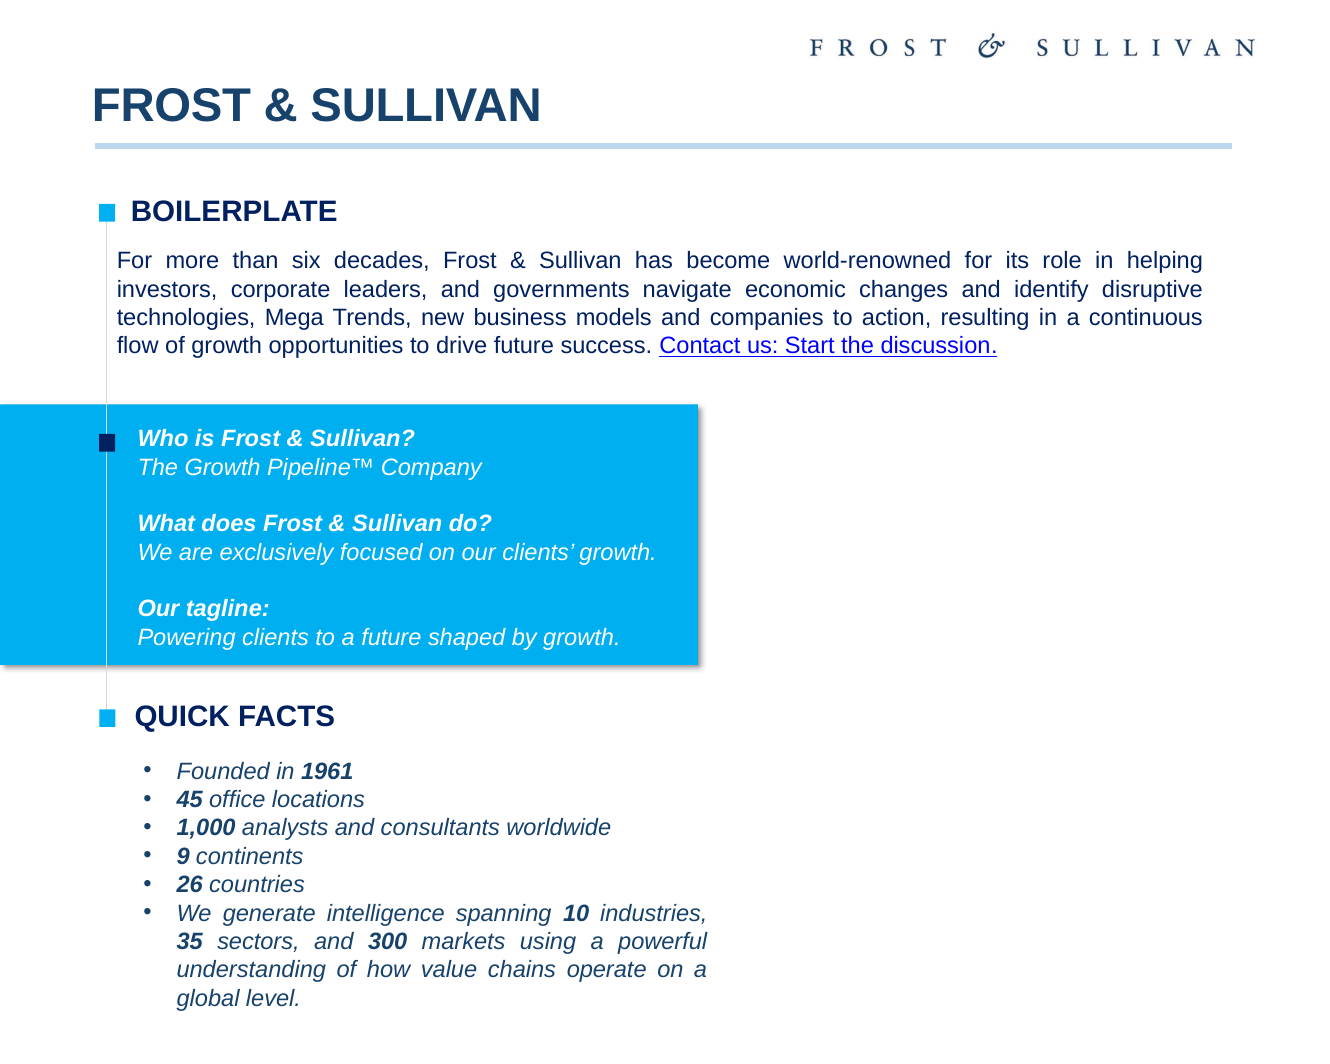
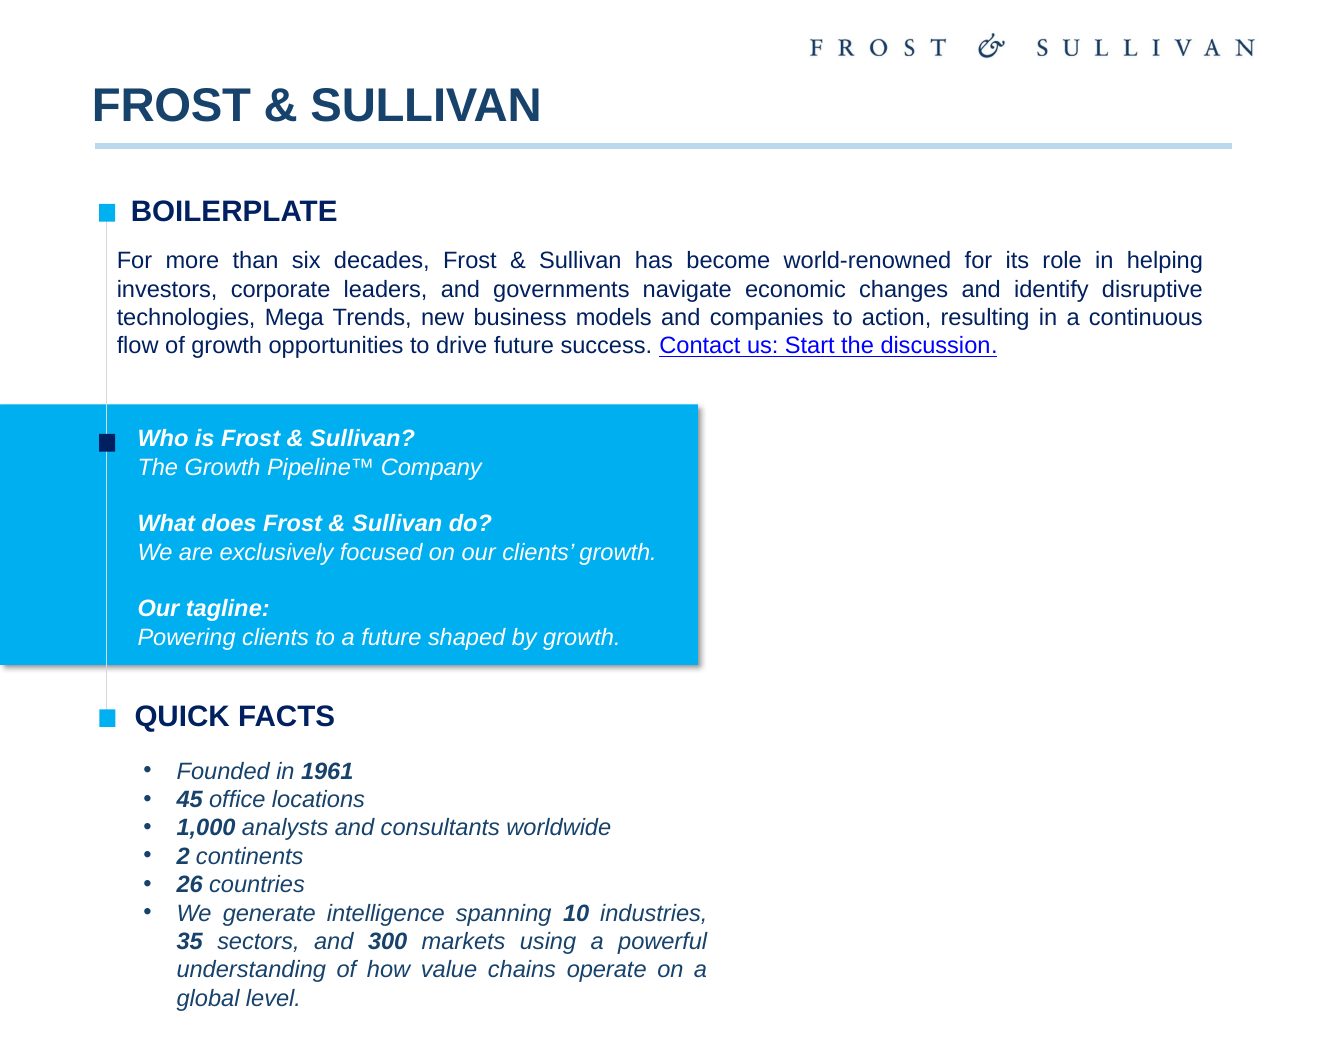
9: 9 -> 2 (183, 857)
